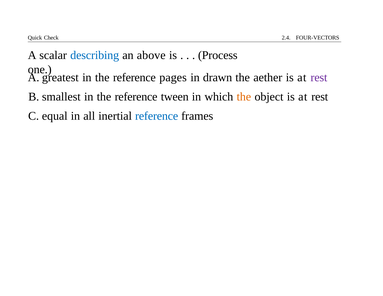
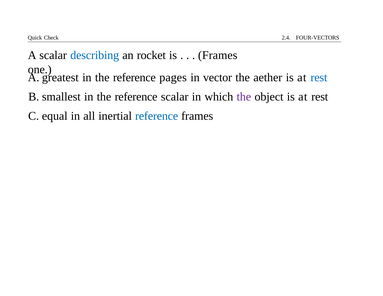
above: above -> rocket (151, 55)
Process: Process -> Frames (218, 55)
drawn: drawn -> vector (218, 77)
rest colour: purple -> blue (319, 77)
reference tween: tween -> scalar (175, 97)
the colour: orange -> purple (244, 97)
